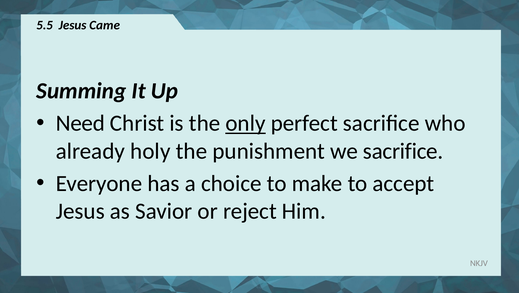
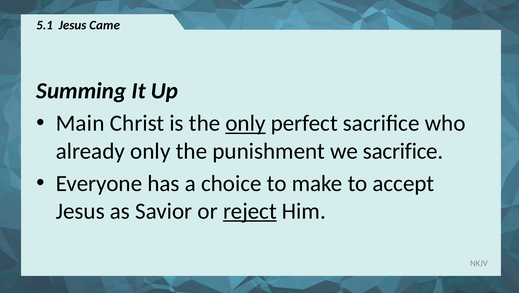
5.5: 5.5 -> 5.1 (45, 25)
Need: Need -> Main (80, 123)
already holy: holy -> only (150, 151)
reject underline: none -> present (250, 211)
